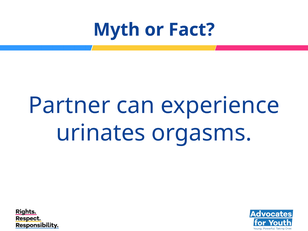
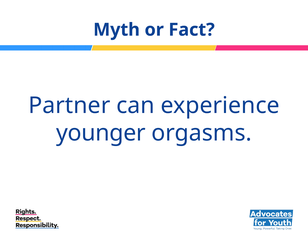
urinates: urinates -> younger (101, 133)
